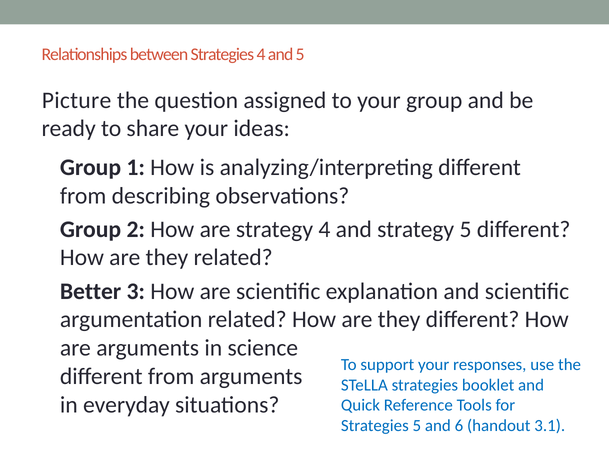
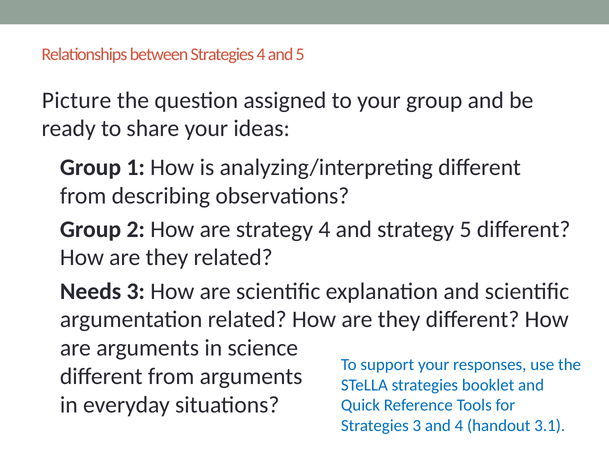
Better: Better -> Needs (91, 291)
Strategies 5: 5 -> 3 (417, 425)
and 6: 6 -> 4 (459, 425)
